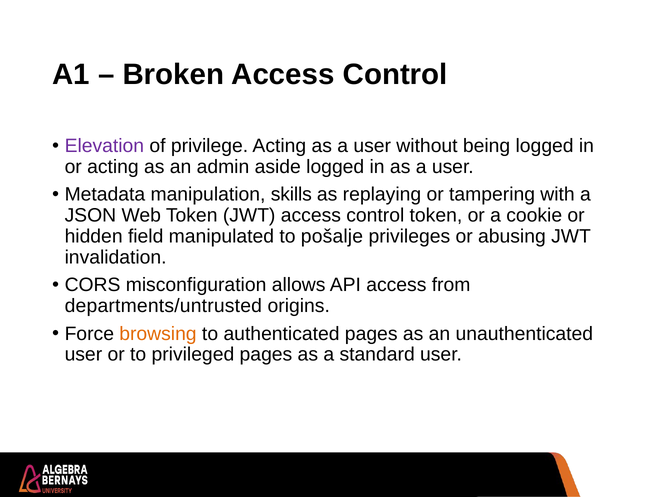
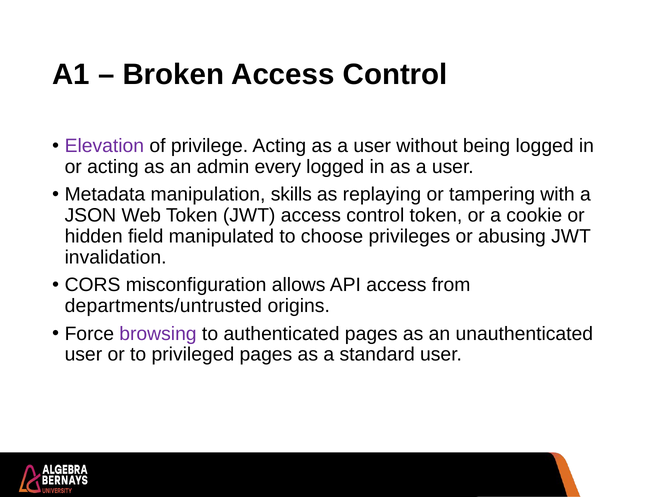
aside: aside -> every (278, 167)
pošalje: pošalje -> choose (332, 236)
browsing colour: orange -> purple (158, 334)
